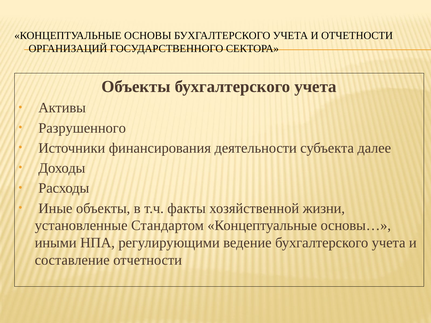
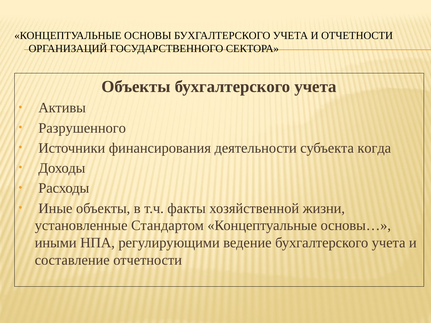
далее: далее -> когда (374, 148)
